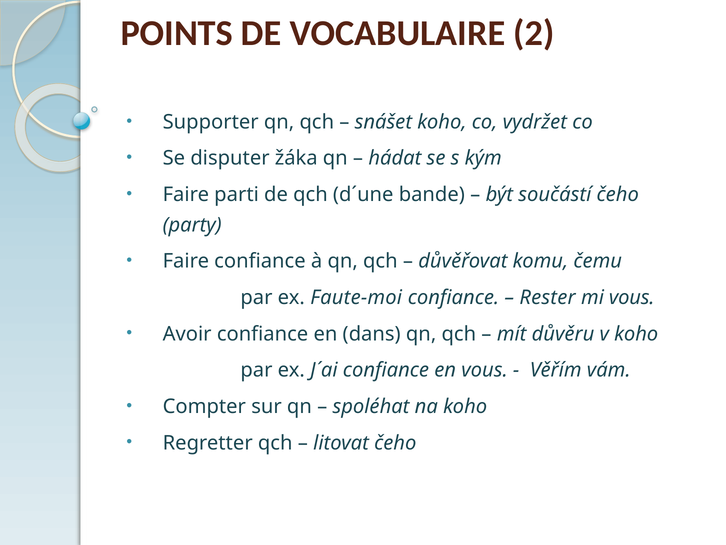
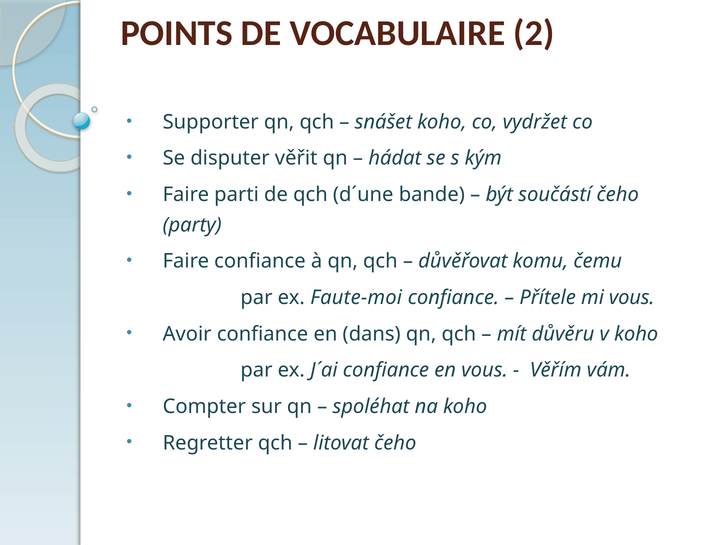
žáka: žáka -> věřit (296, 158)
Rester: Rester -> Přítele (548, 297)
